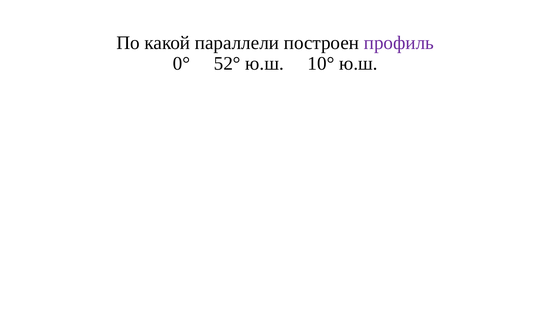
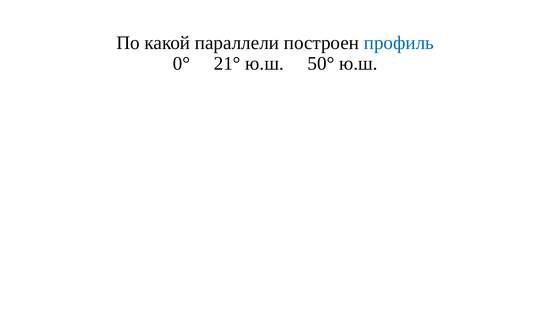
профиль colour: purple -> blue (399, 43)
52°: 52° -> 21° (227, 63)
10°: 10° -> 50° (321, 63)
